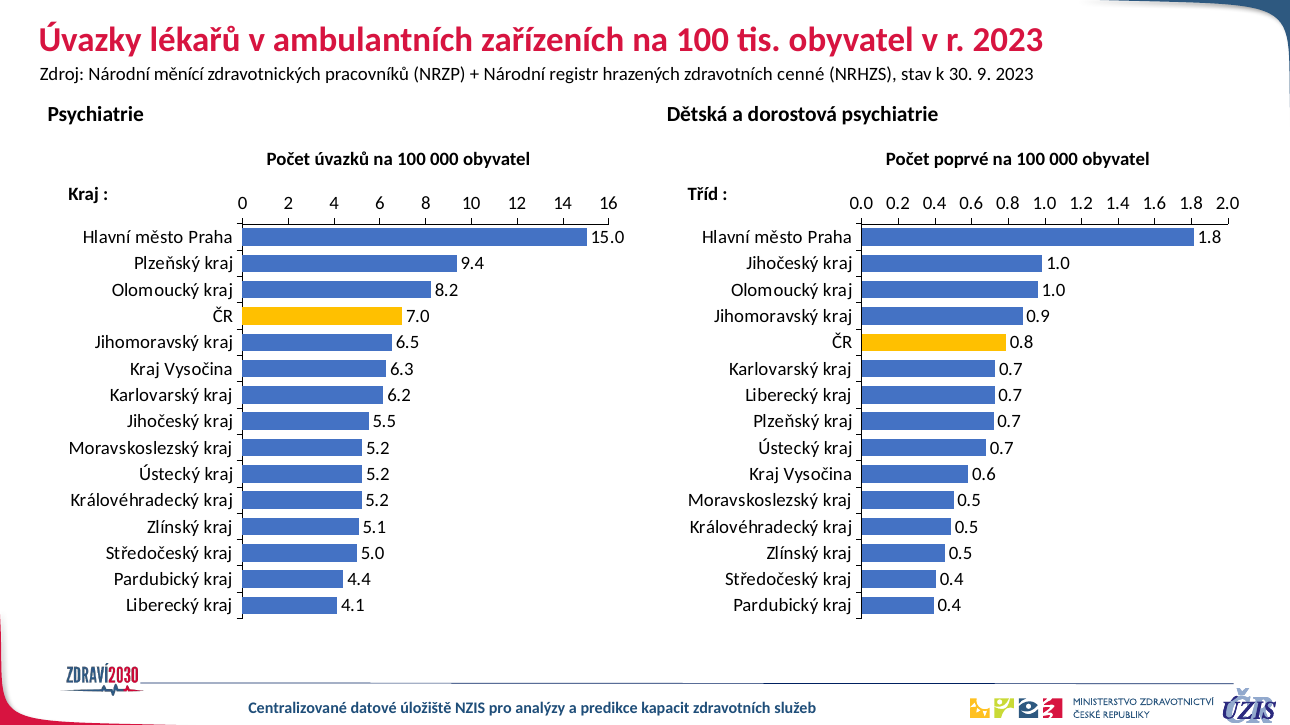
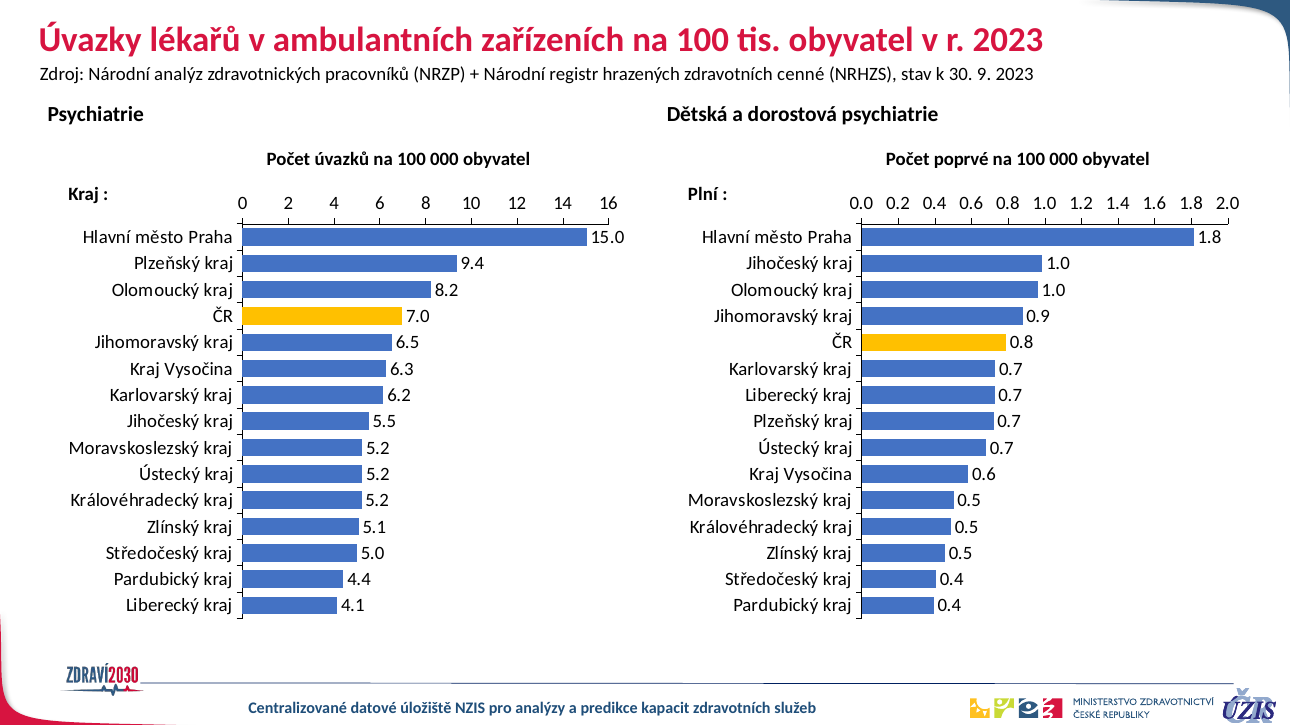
měnící: měnící -> analýz (179, 75)
Tříd: Tříd -> Plní (703, 195)
